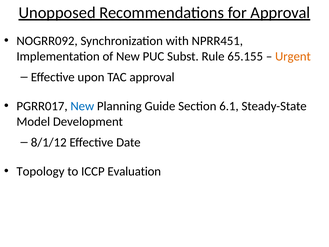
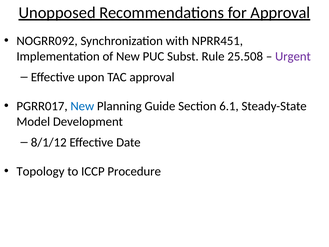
65.155: 65.155 -> 25.508 (245, 56)
Urgent colour: orange -> purple (293, 56)
Evaluation: Evaluation -> Procedure (134, 171)
